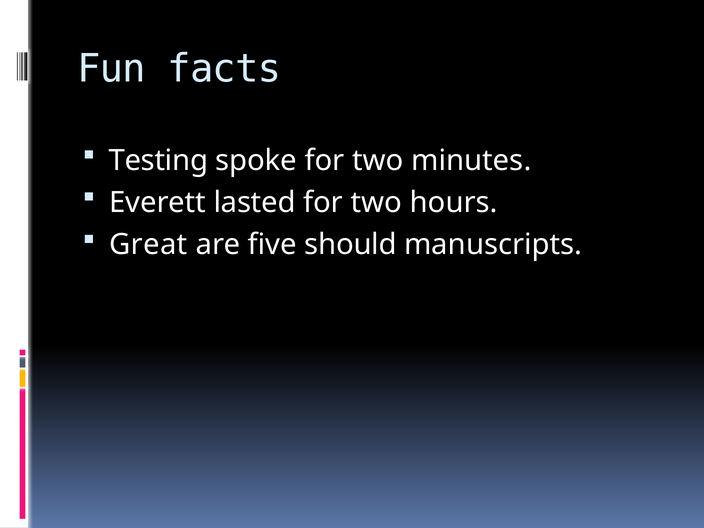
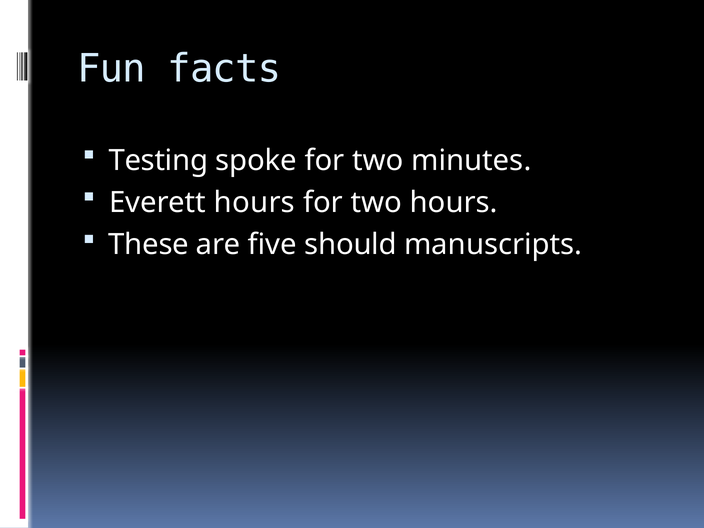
Everett lasted: lasted -> hours (254, 202)
Great: Great -> These (149, 245)
